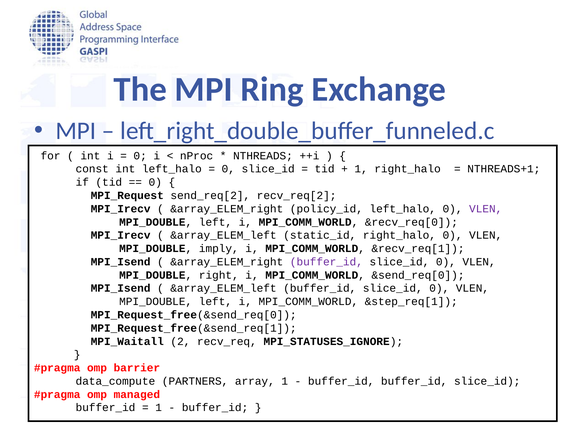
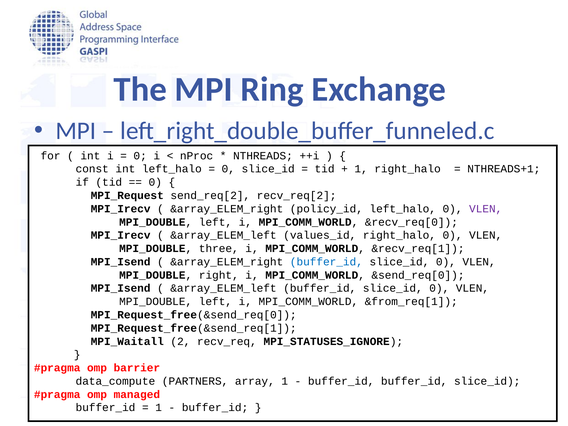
static_id: static_id -> values_id (320, 235)
imply: imply -> three (219, 249)
buffer_id colour: purple -> blue (326, 262)
&step_req[1: &step_req[1 -> &from_req[1 (411, 302)
